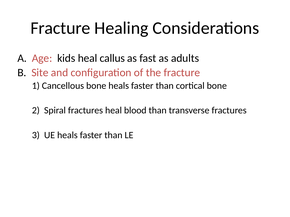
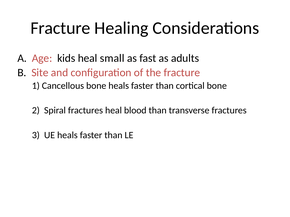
callus: callus -> small (112, 58)
